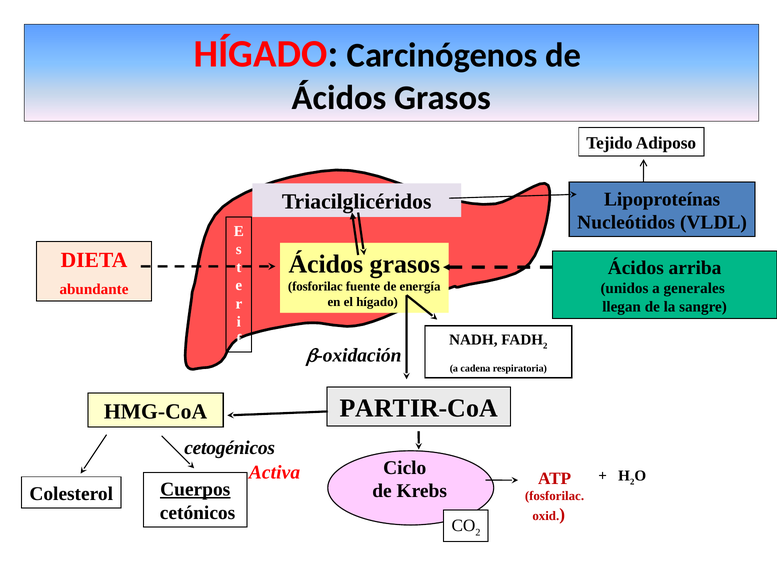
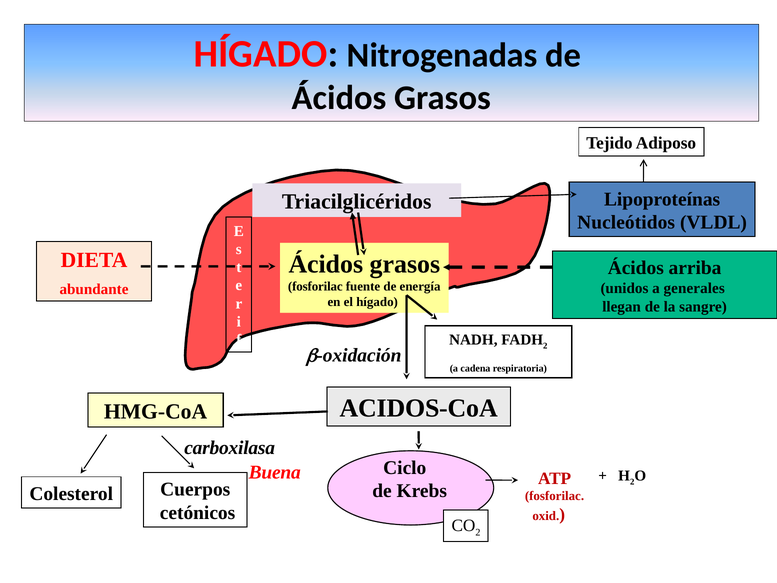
Carcinógenos: Carcinógenos -> Nitrogenadas (442, 56)
PARTIR-CoA: PARTIR-CoA -> ACIDOS-CoA (419, 408)
cetogénicos: cetogénicos -> carboxilasa (230, 448)
Activa: Activa -> Buena (275, 472)
Cuerpos underline: present -> none (195, 489)
